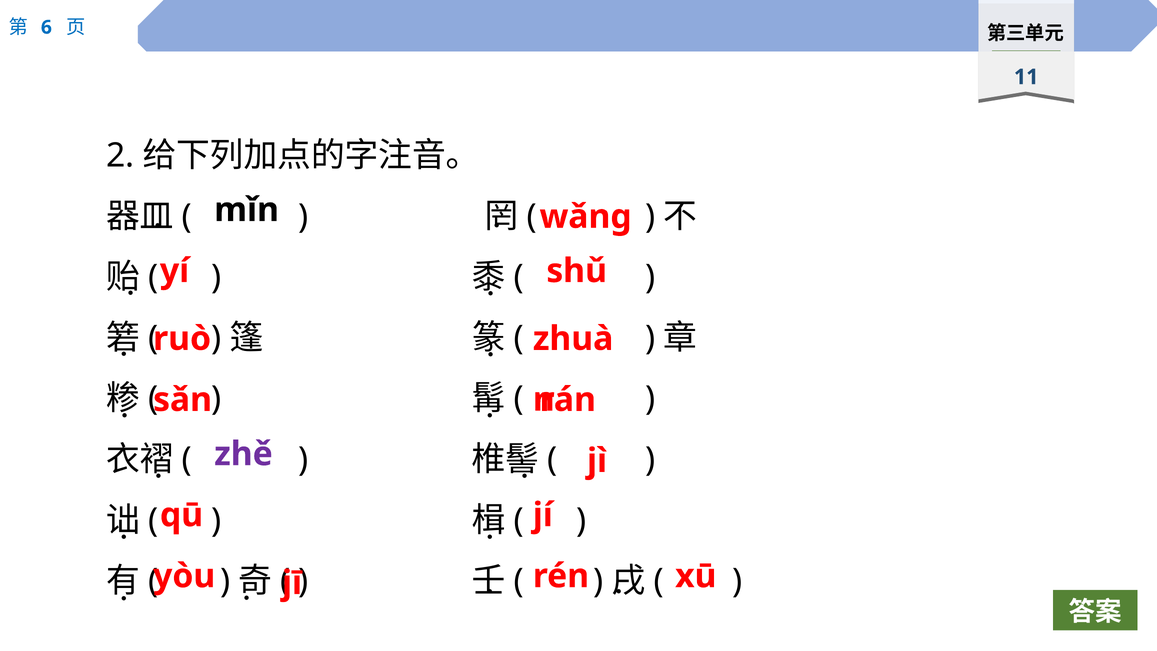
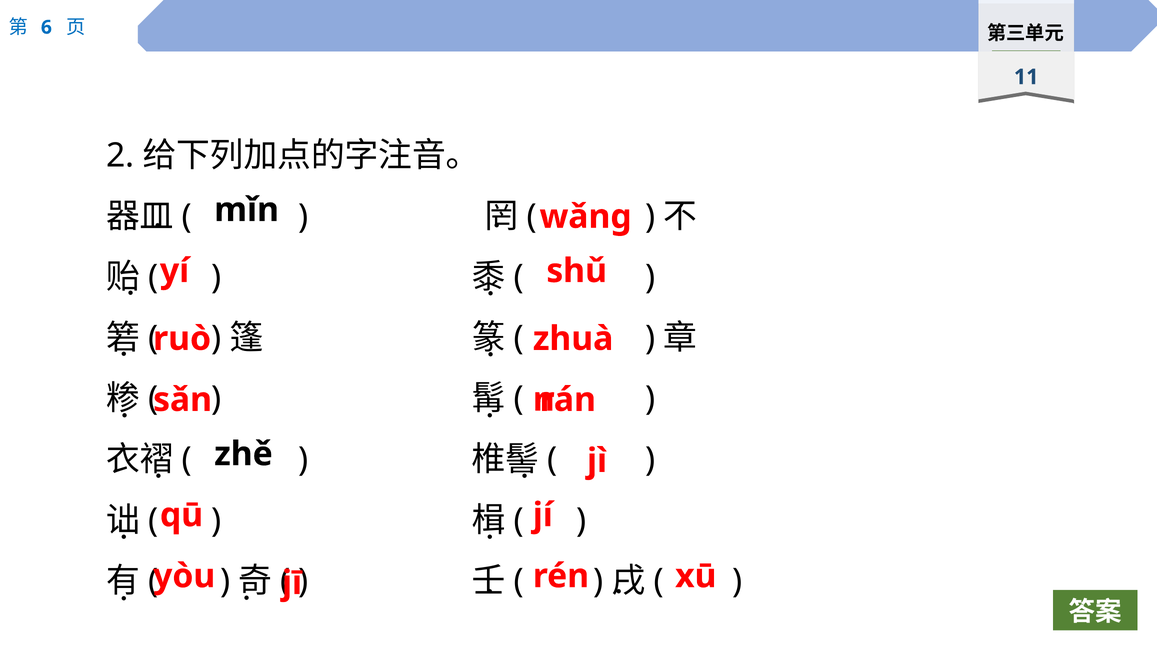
zhě colour: purple -> black (243, 454)
